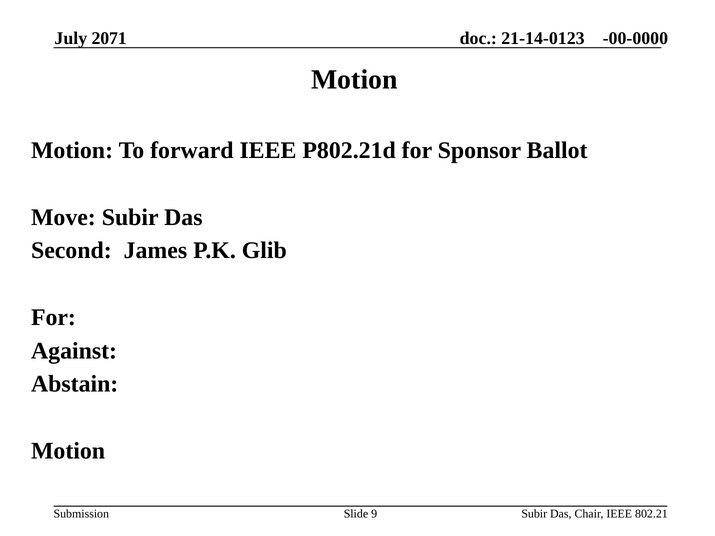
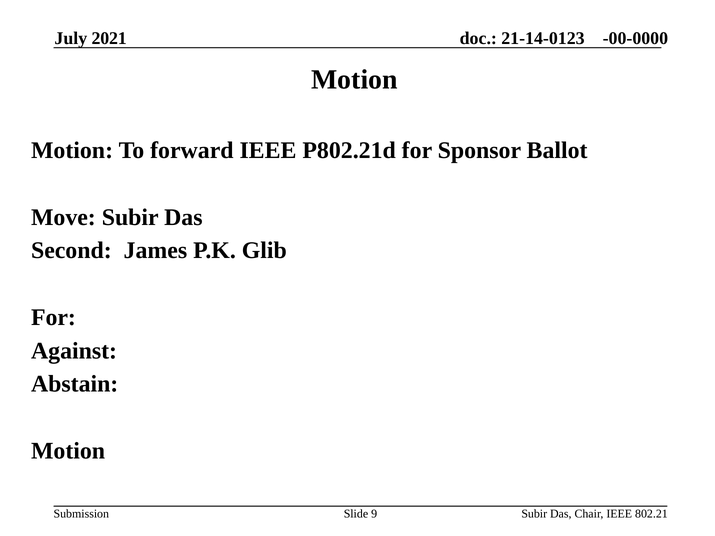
2071: 2071 -> 2021 (109, 38)
